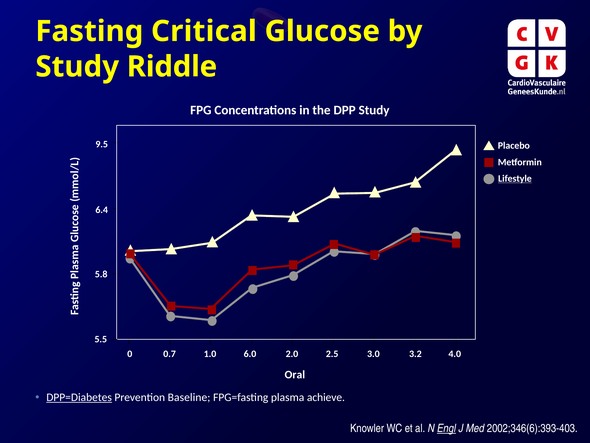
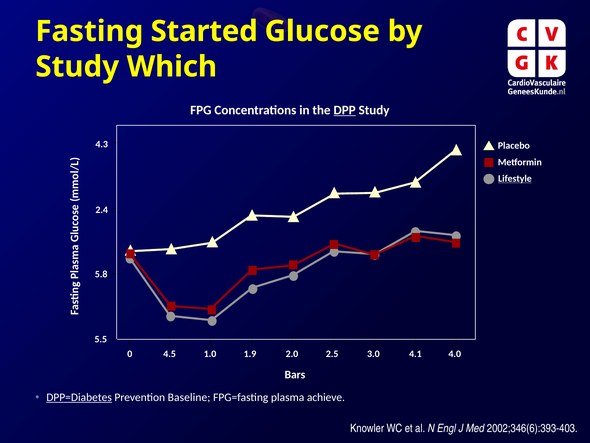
Critical: Critical -> Started (204, 31)
Riddle: Riddle -> Which (172, 67)
DPP underline: none -> present (345, 110)
9.5: 9.5 -> 4.3 (102, 144)
6.4: 6.4 -> 2.4 (102, 210)
0.7: 0.7 -> 4.5 (170, 354)
6.0: 6.0 -> 1.9 (250, 354)
3.2: 3.2 -> 4.1 (415, 354)
Oral: Oral -> Bars (295, 374)
Engl underline: present -> none (447, 428)
